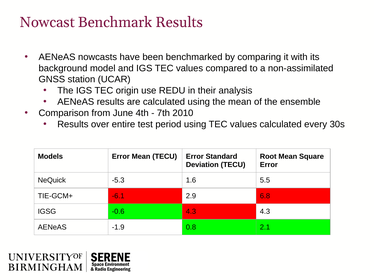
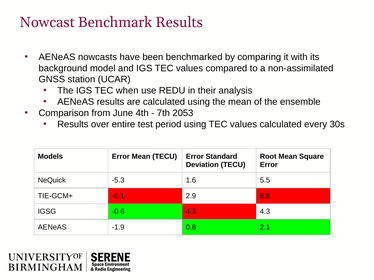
origin: origin -> when (127, 91)
2010: 2010 -> 2053 (183, 113)
